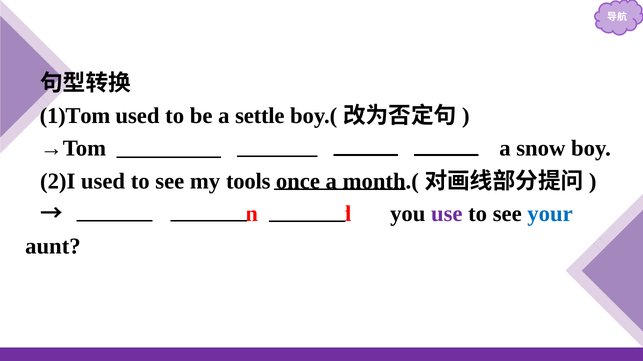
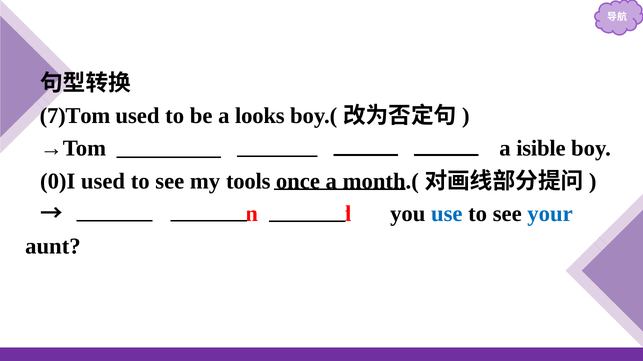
1)Tom: 1)Tom -> 7)Tom (75, 116)
settle: settle -> looks (260, 116)
snow: snow -> isible (541, 149)
2)I: 2)I -> 0)I (58, 181)
use colour: purple -> blue (447, 214)
